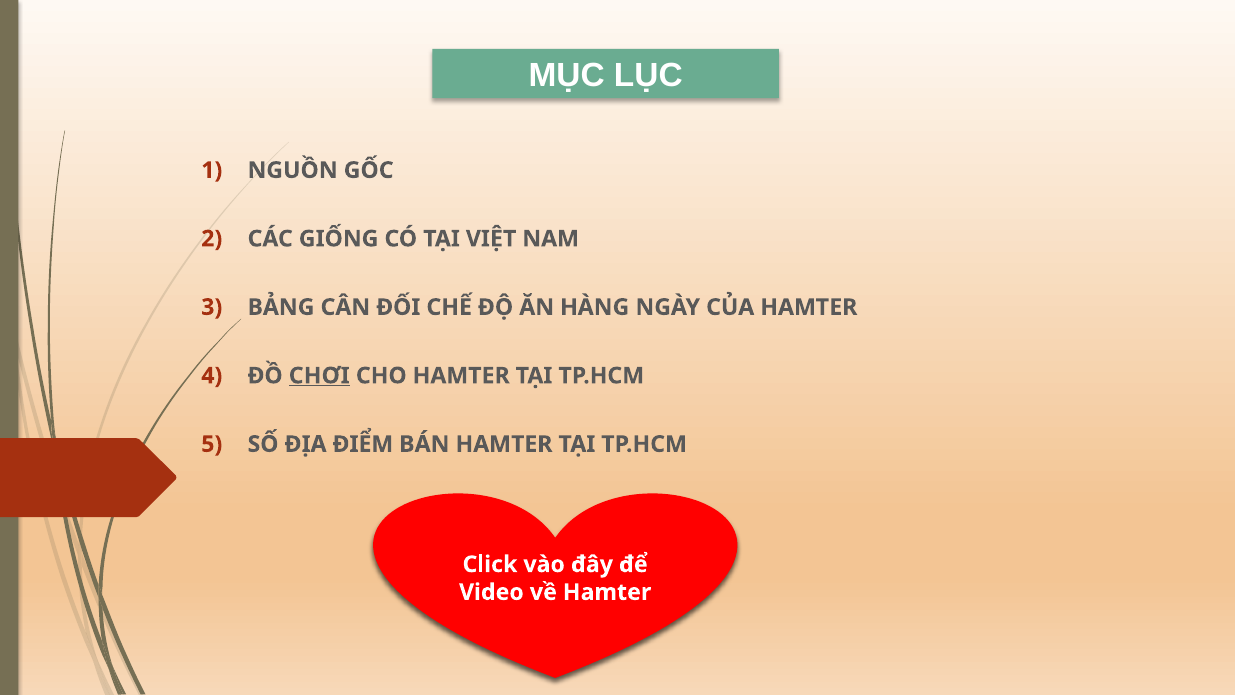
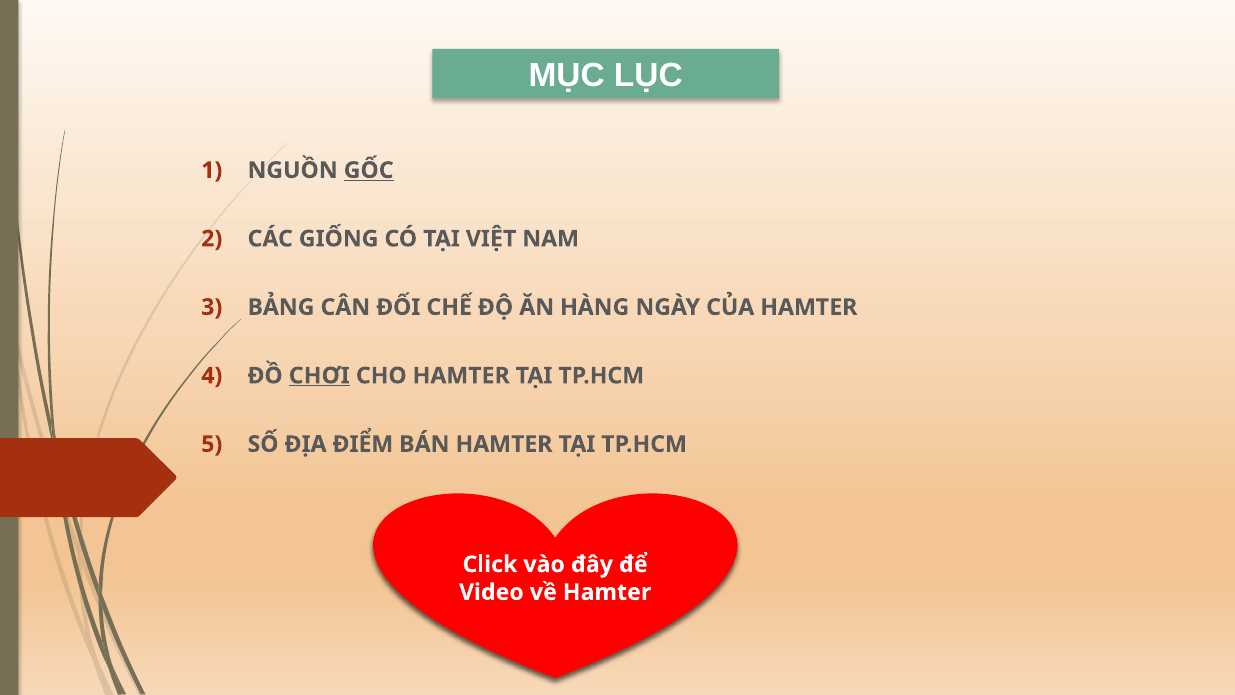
GỐC underline: none -> present (369, 170)
